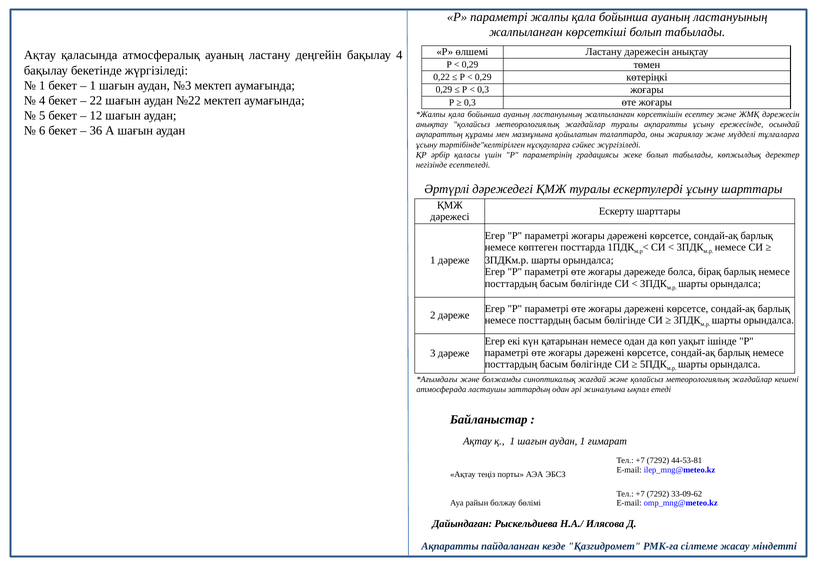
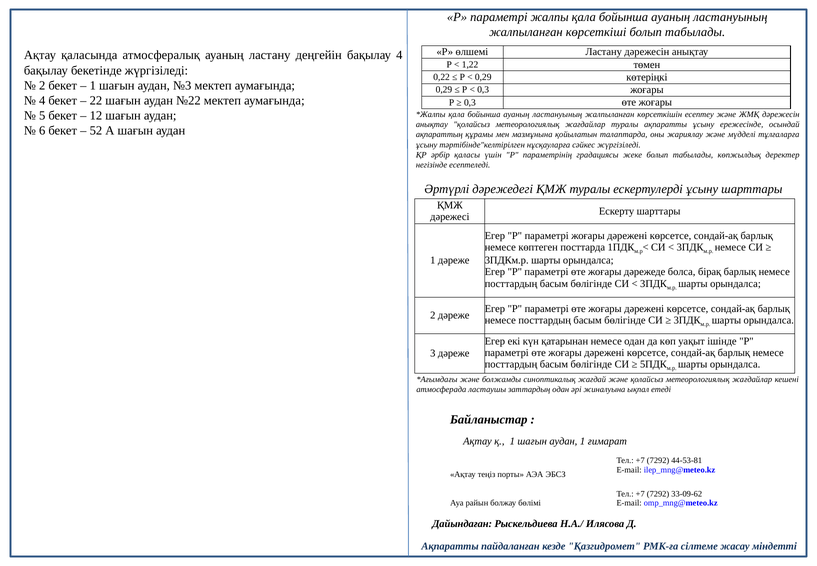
0,29: 0,29 -> 1,22 (470, 65)
1: 1 -> 2 (42, 85)
36: 36 -> 52 (96, 131)
